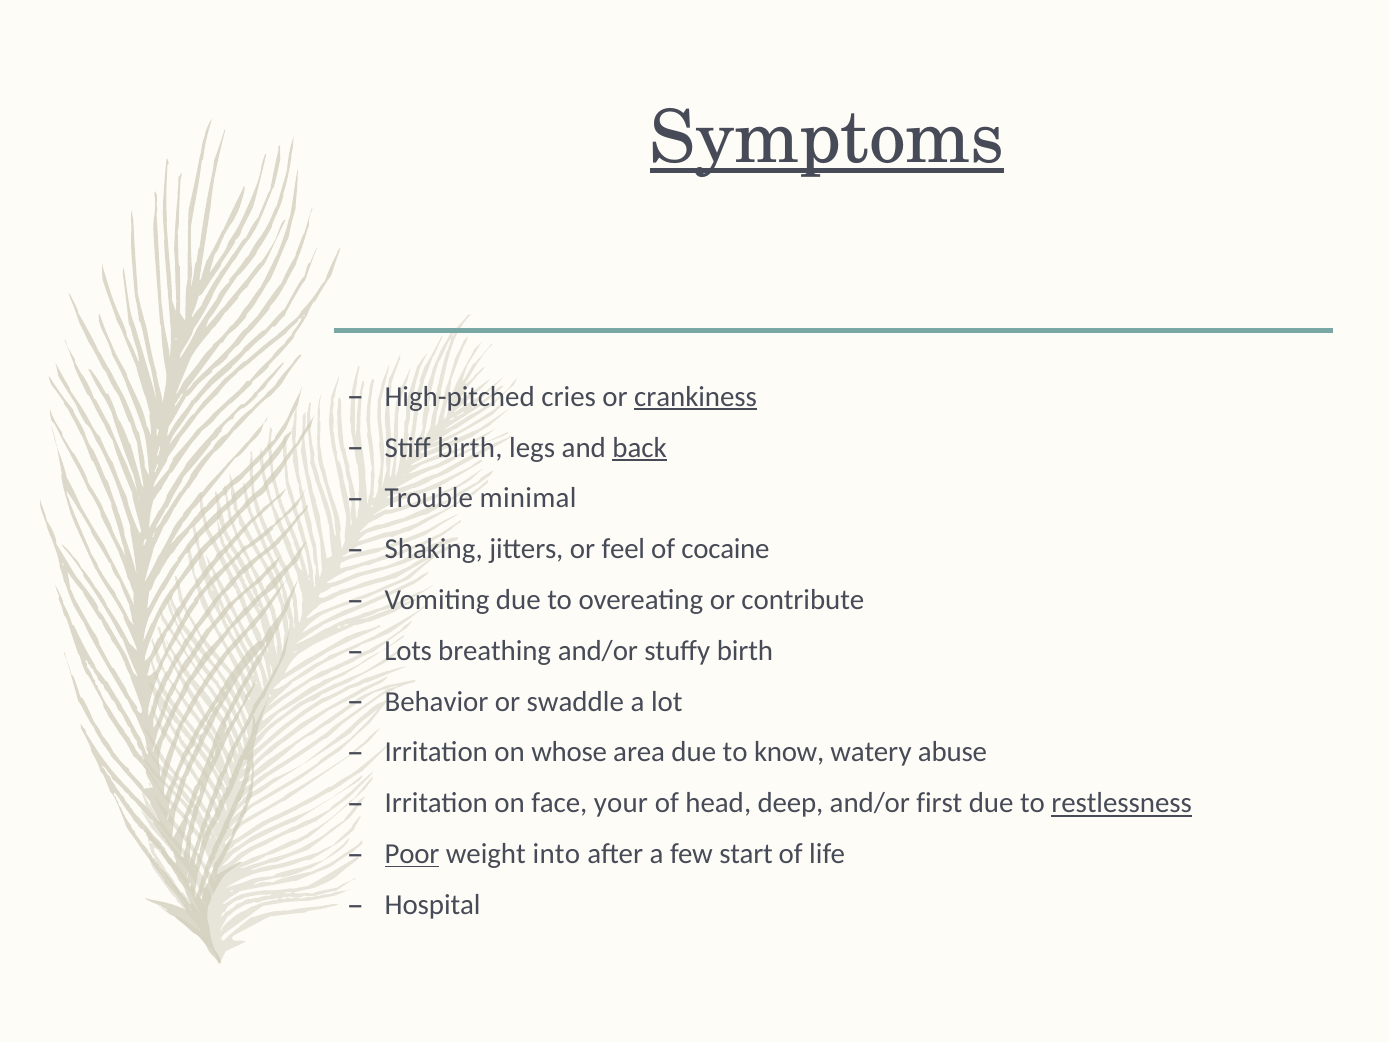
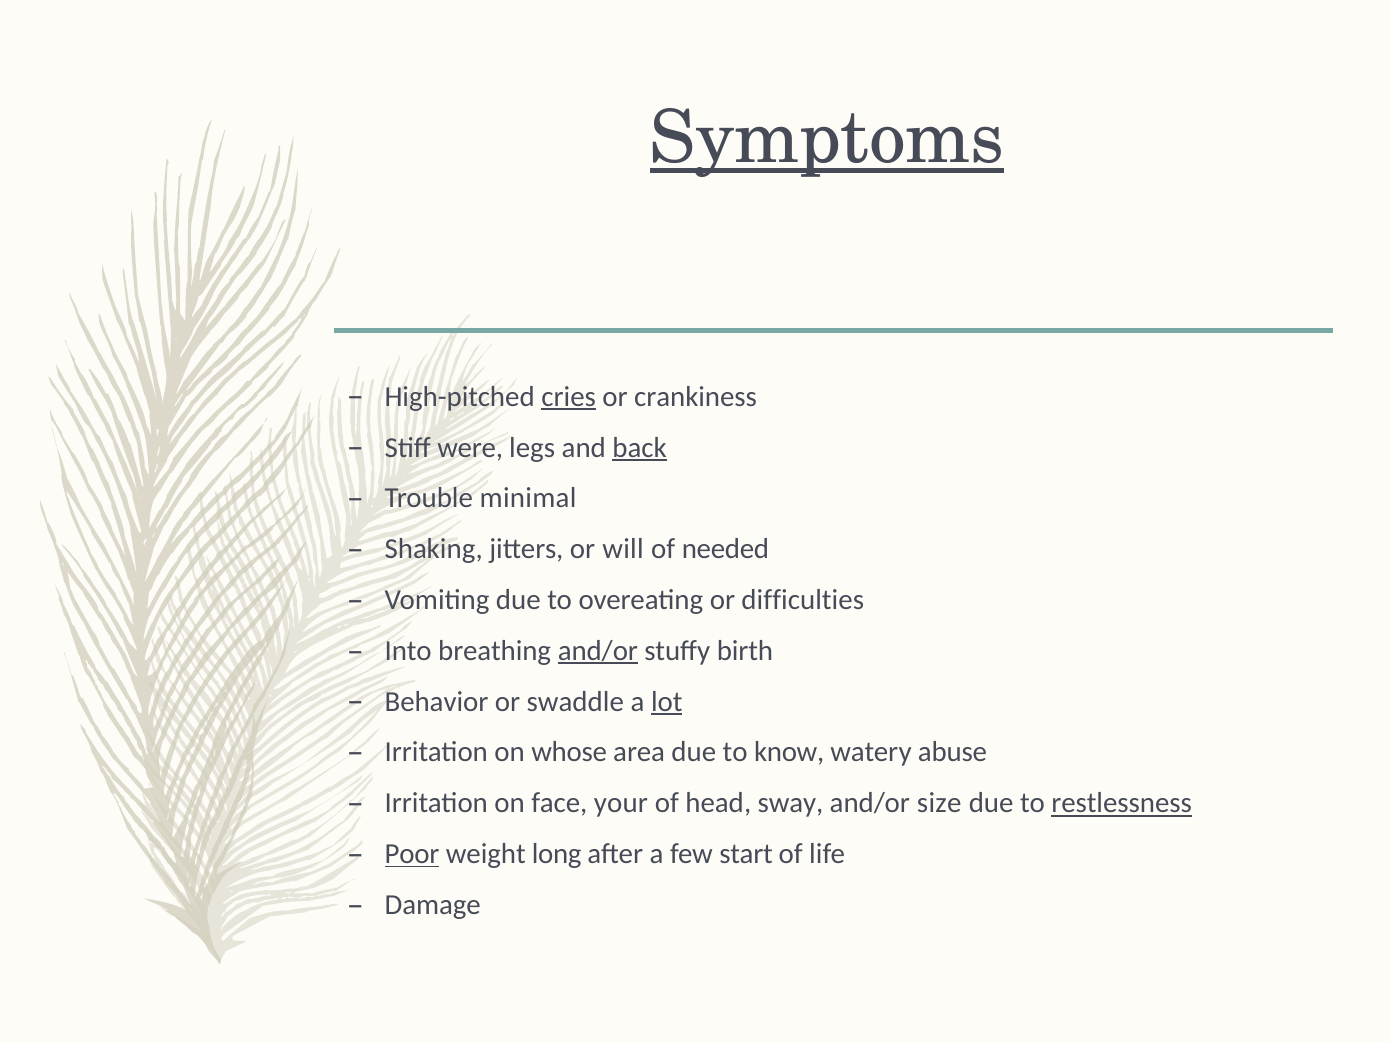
cries underline: none -> present (569, 397)
crankiness underline: present -> none (696, 397)
Stiff birth: birth -> were (470, 447)
feel: feel -> will (623, 549)
cocaine: cocaine -> needed (725, 549)
contribute: contribute -> difficulties (803, 600)
Lots: Lots -> Into (408, 651)
and/or underline: none -> present (598, 651)
lot underline: none -> present (667, 701)
deep: deep -> sway (790, 803)
first: first -> size (939, 803)
into: into -> long (557, 854)
Hospital: Hospital -> Damage (433, 905)
